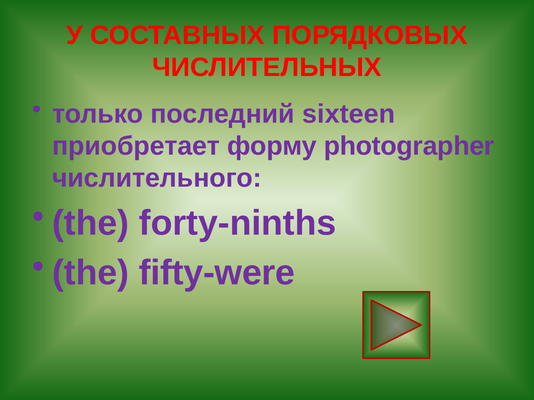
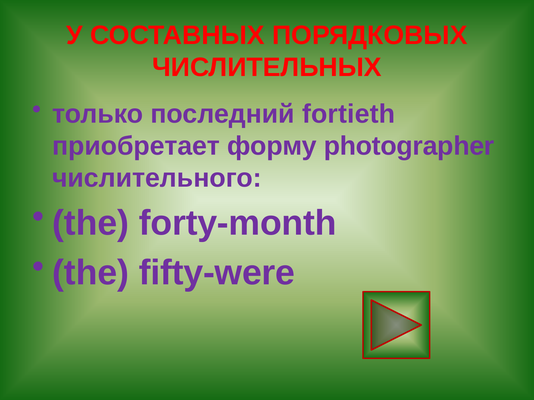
sixteen: sixteen -> fortieth (349, 114)
forty-ninths: forty-ninths -> forty-month (238, 223)
